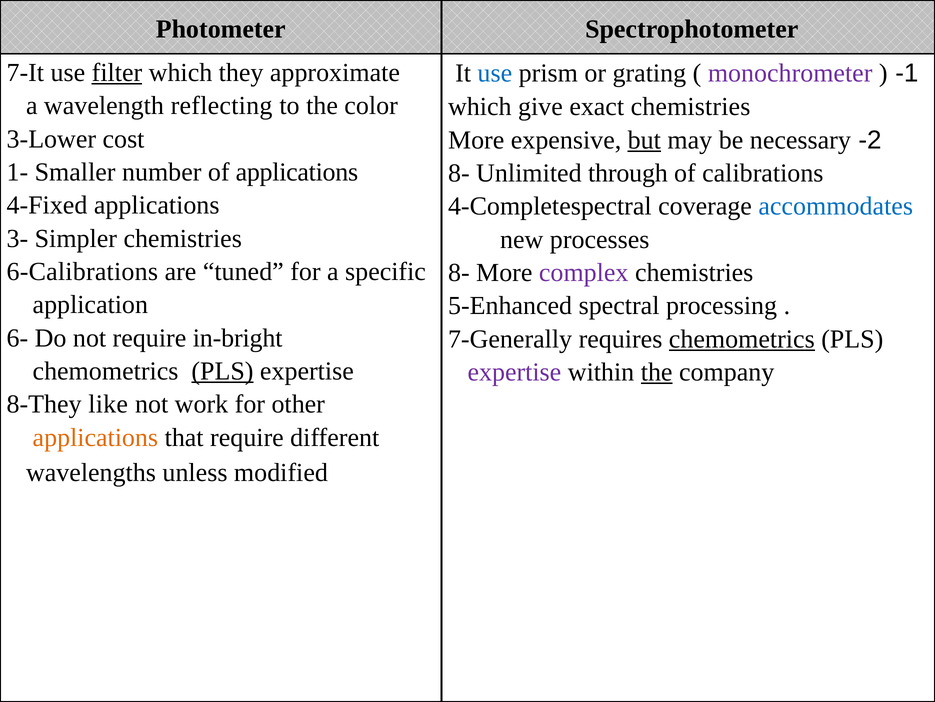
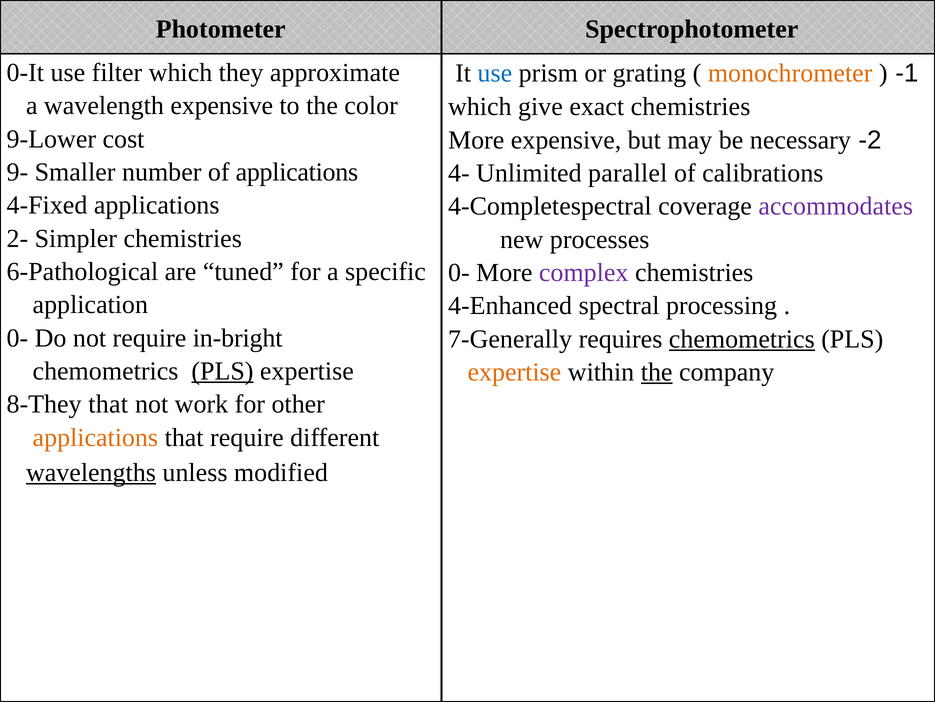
7-It: 7-It -> 0-It (25, 73)
filter underline: present -> none (117, 73)
monochrometer colour: purple -> orange (790, 73)
wavelength reflecting: reflecting -> expensive (222, 106)
3-Lower: 3-Lower -> 9-Lower (51, 139)
but underline: present -> none (644, 140)
1-: 1- -> 9- (17, 172)
8-: 8- -> 4- (459, 173)
through: through -> parallel (628, 173)
accommodates colour: blue -> purple (836, 206)
3-: 3- -> 2- (17, 238)
6-Calibrations: 6-Calibrations -> 6-Pathological (82, 271)
8-: 8- -> 0- (459, 272)
5-Enhanced: 5-Enhanced -> 4-Enhanced (510, 305)
6-: 6- -> 0- (17, 338)
expertise colour: purple -> orange (514, 372)
8-They like: like -> that (108, 404)
wavelengths underline: none -> present (91, 472)
